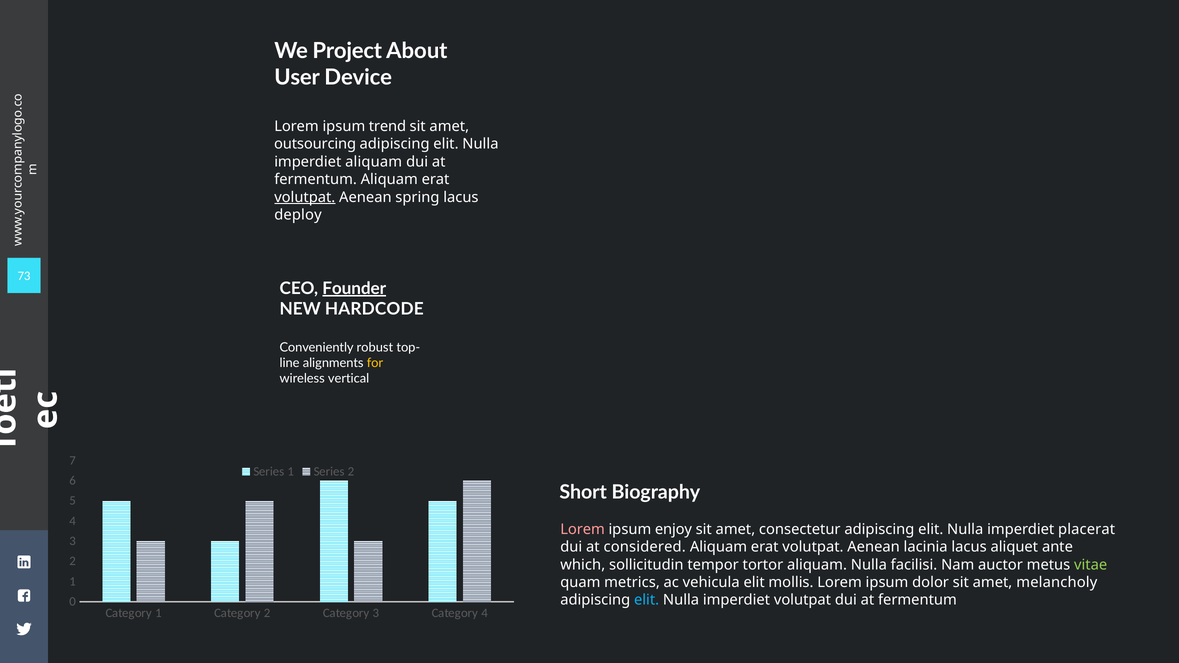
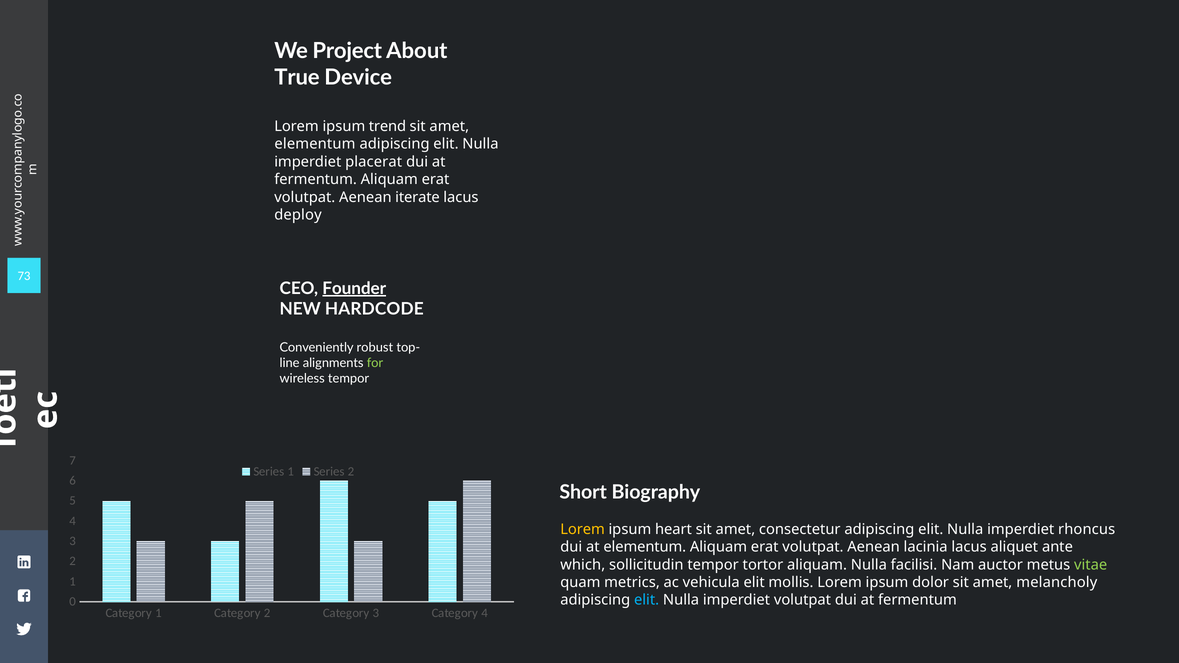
User: User -> True (297, 77)
outsourcing: outsourcing -> elementum (315, 144)
imperdiet aliquam: aliquam -> placerat (374, 162)
volutpat underline: present -> none (305, 197)
spring: spring -> iterate (417, 197)
for colour: yellow -> light green (375, 363)
wireless vertical: vertical -> tempor (349, 378)
Lorem colour: pink -> yellow (583, 529)
enjoy: enjoy -> heart (673, 529)
placerat: placerat -> rhoncus (1087, 529)
at considered: considered -> elementum (645, 547)
